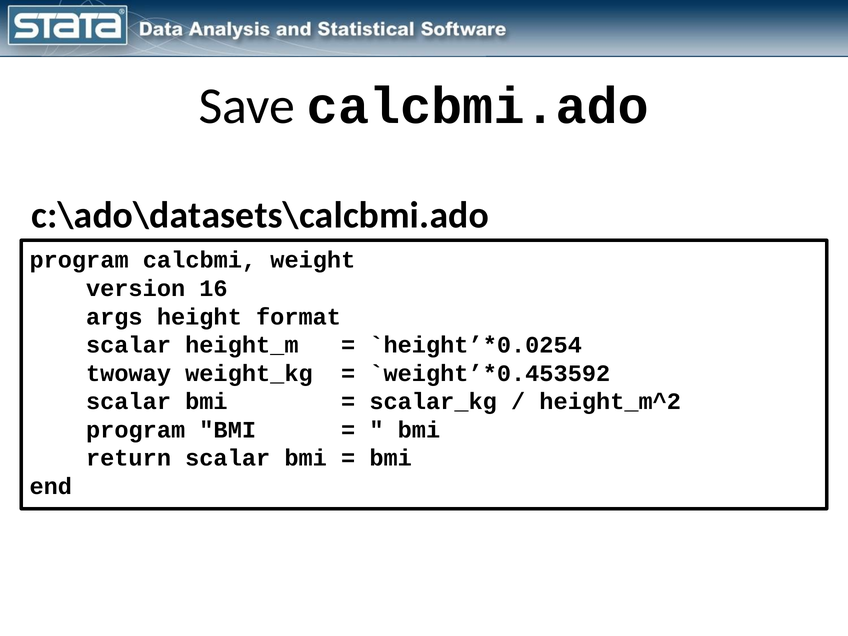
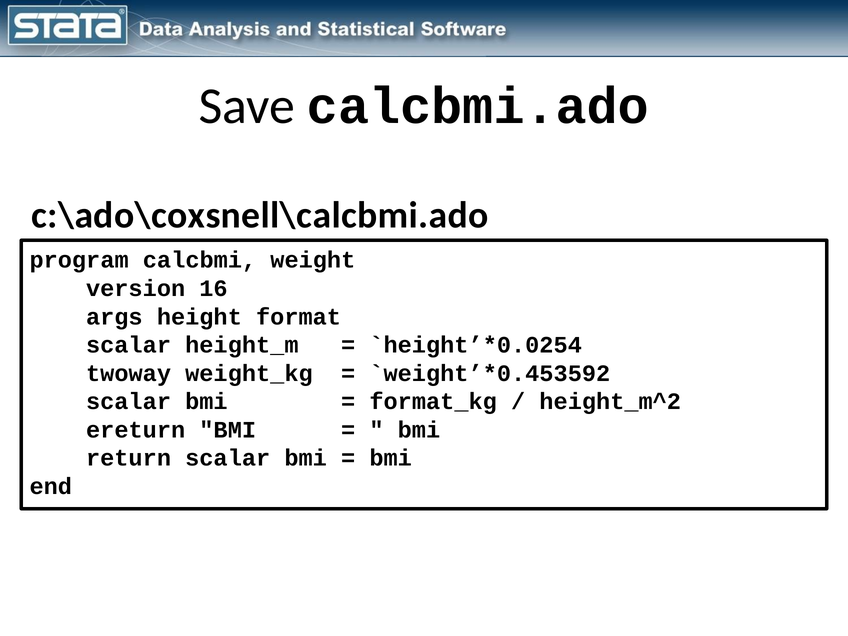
c:\ado\datasets\calcbmi.ado: c:\ado\datasets\calcbmi.ado -> c:\ado\coxsnell\calcbmi.ado (260, 215)
scalar_kg: scalar_kg -> format_kg (433, 402)
program: program -> ereturn (136, 430)
